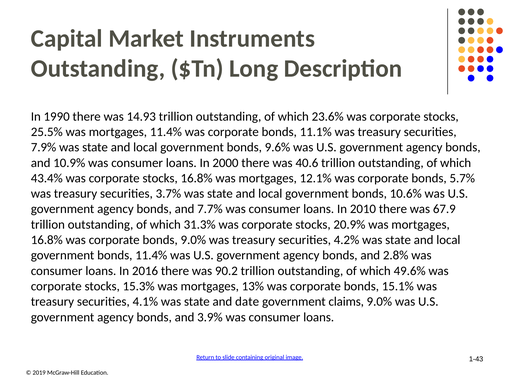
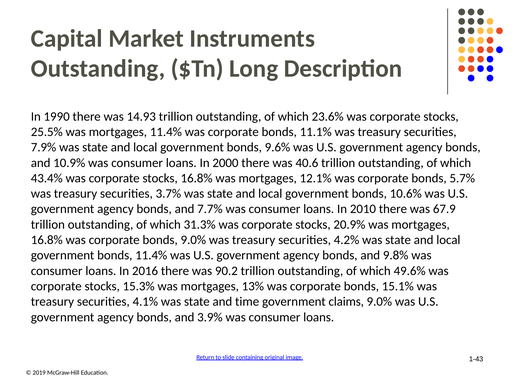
2.8%: 2.8% -> 9.8% (396, 255)
date: date -> time (247, 301)
